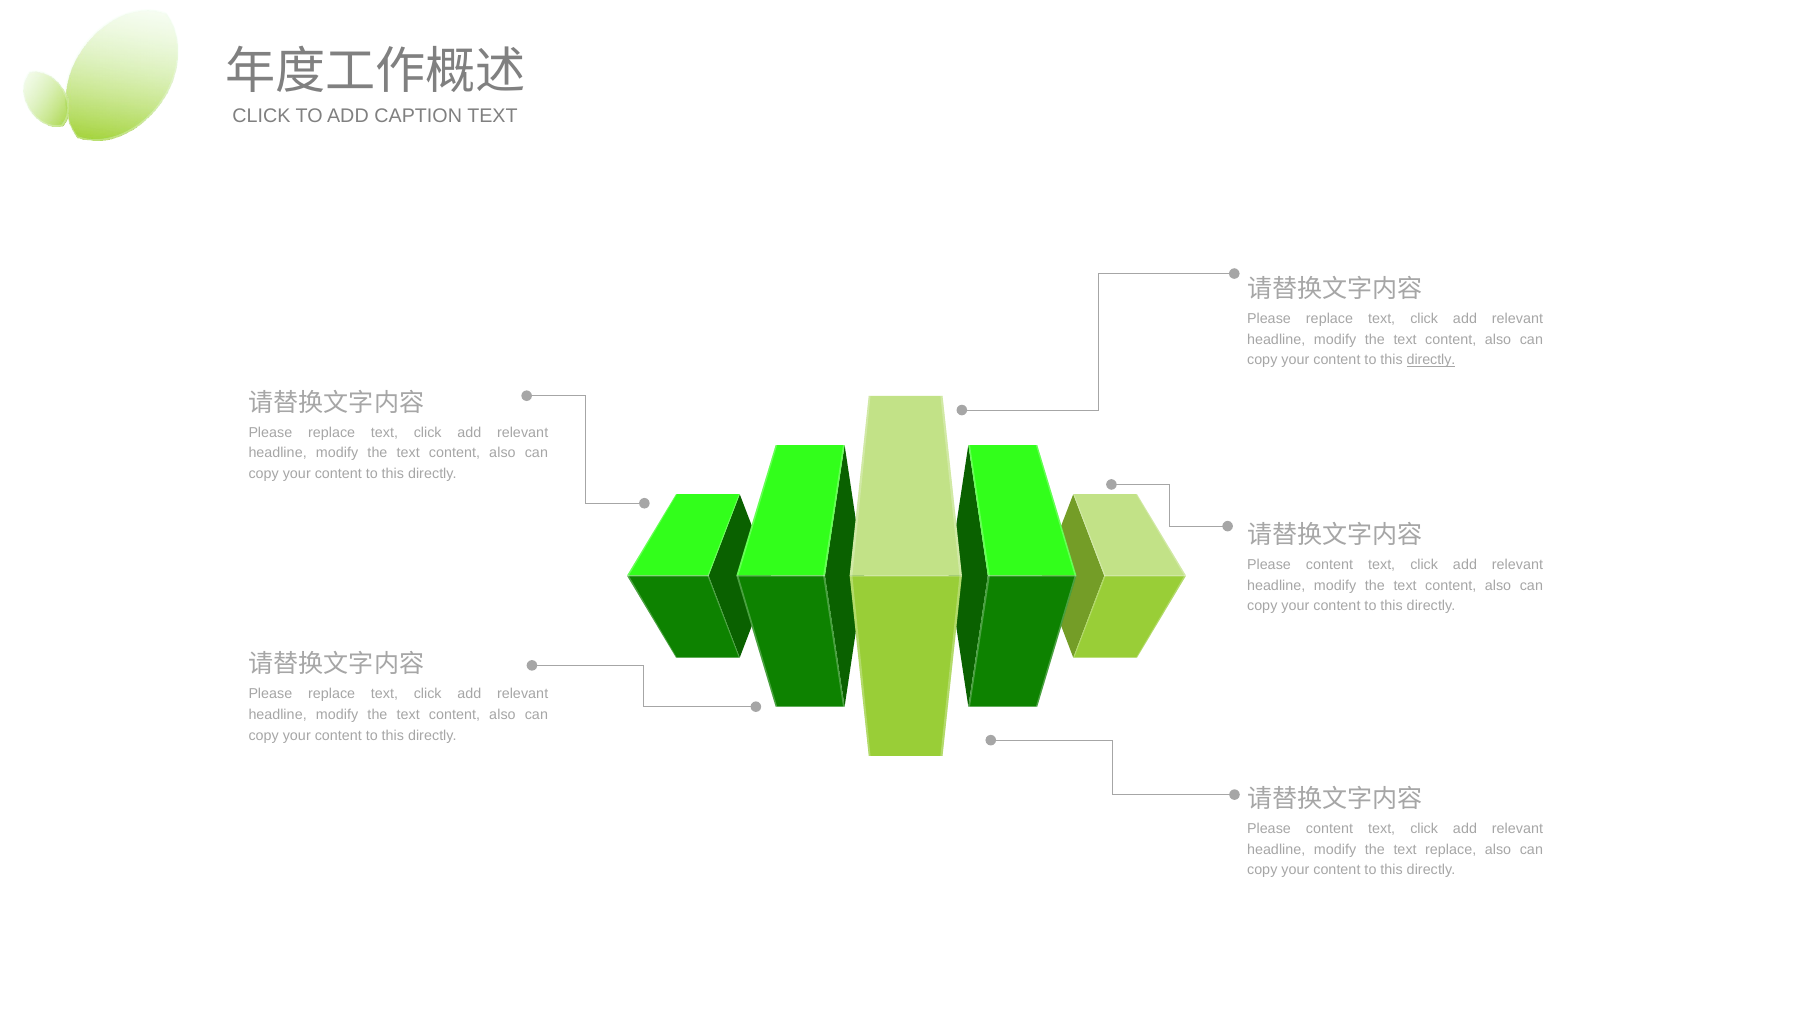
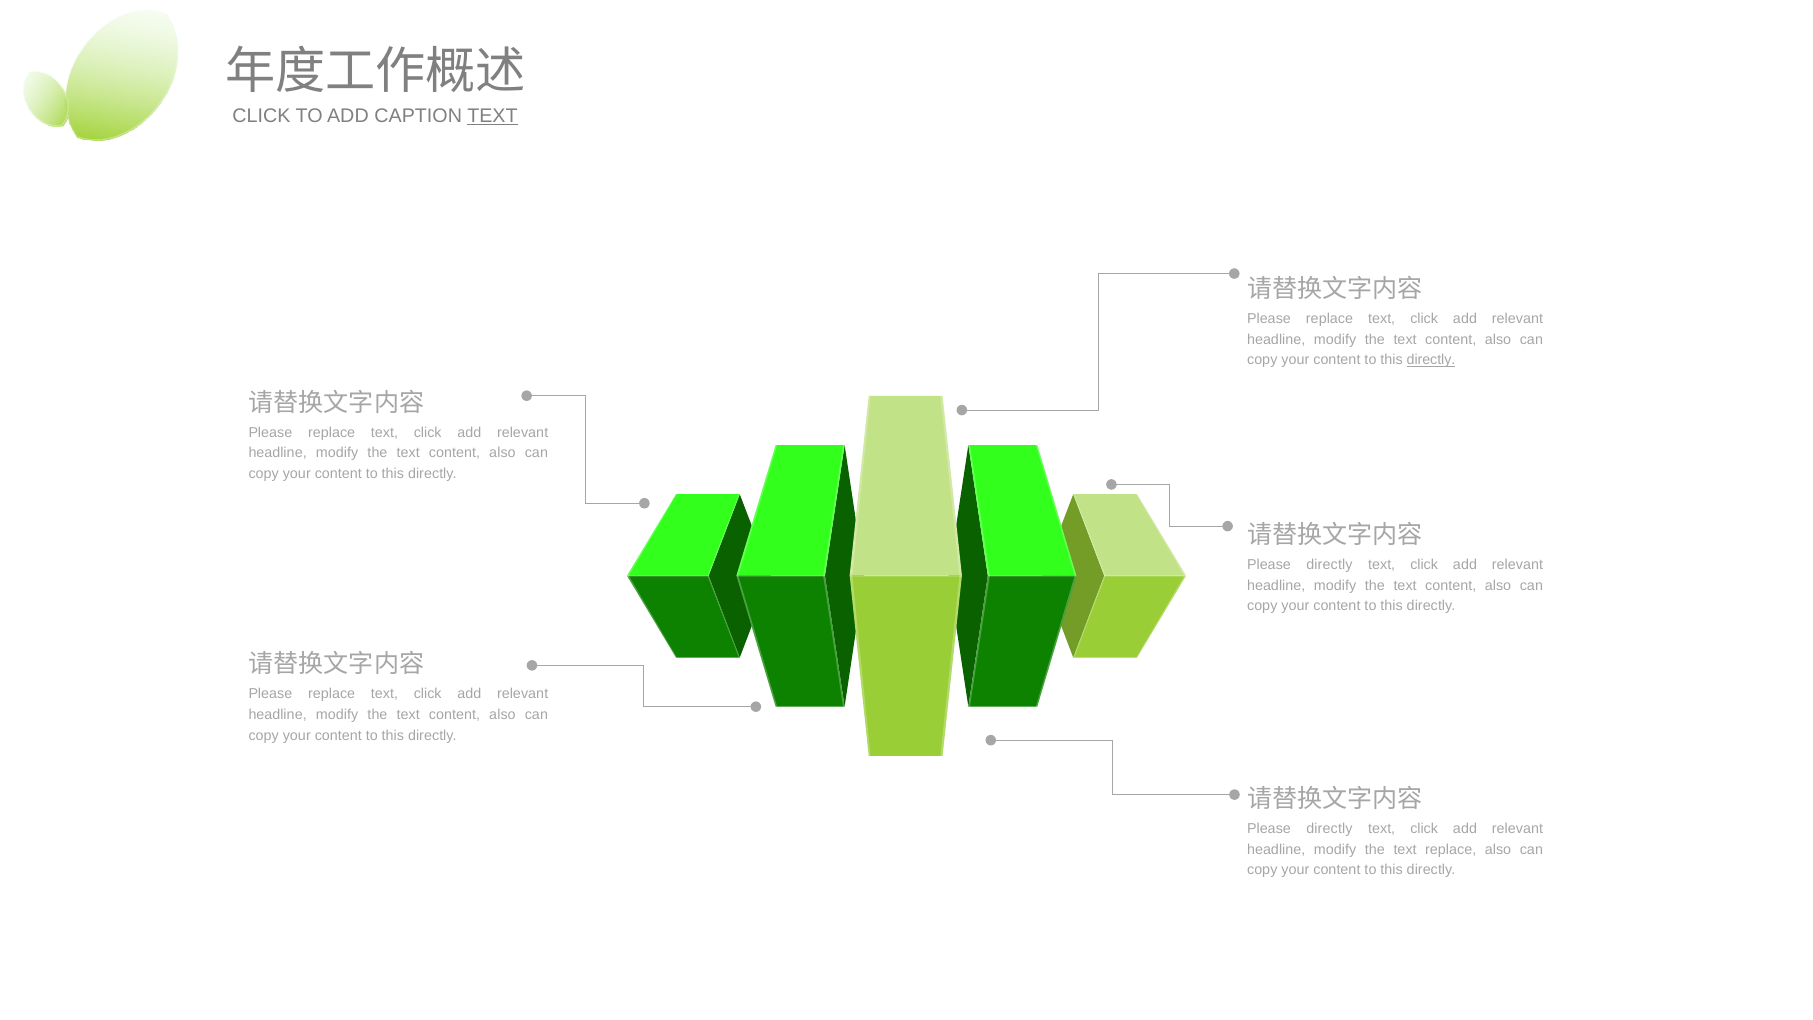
TEXT underline: none -> present (492, 116)
content: content -> directly (1329, 565)
content: content -> directly (1329, 829)
